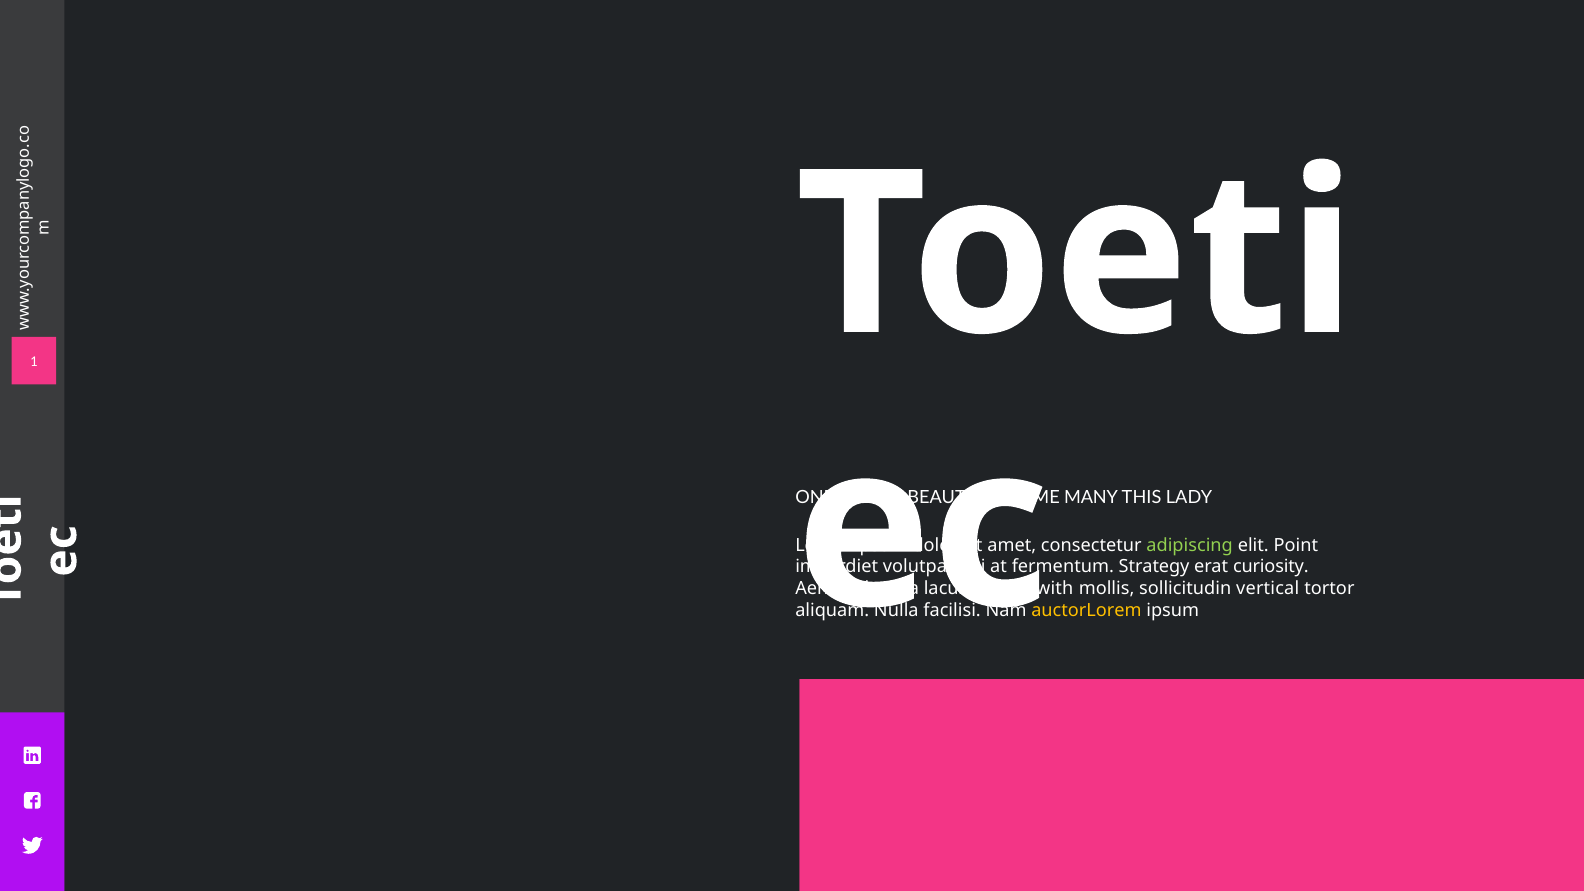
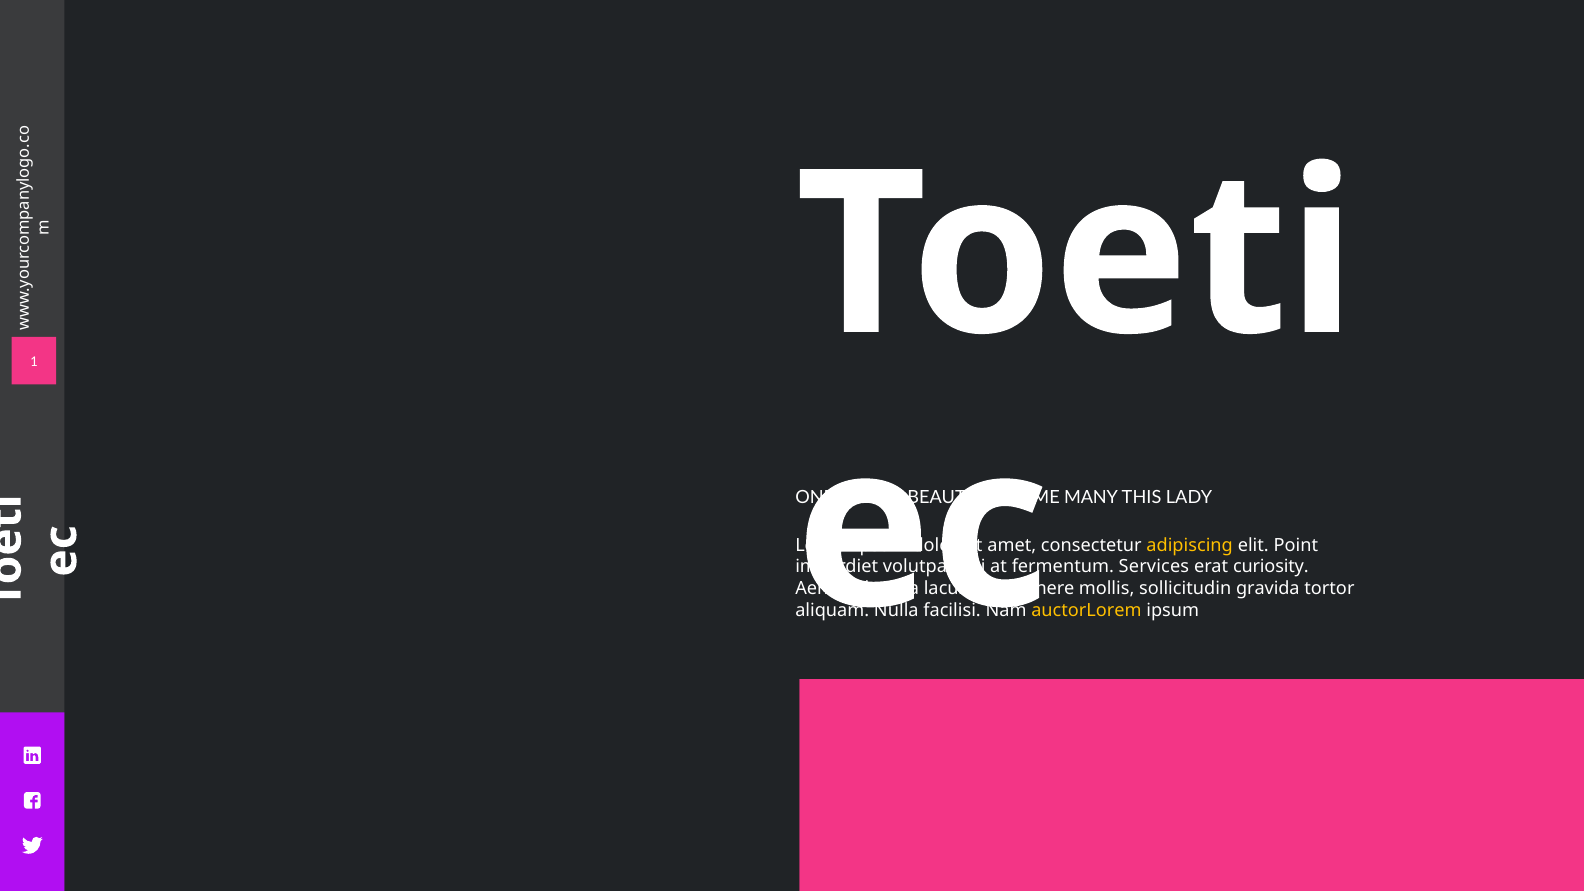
adipiscing colour: light green -> yellow (1190, 545)
Strategy: Strategy -> Services (1154, 567)
with: with -> here (1055, 589)
vertical: vertical -> gravida (1268, 589)
